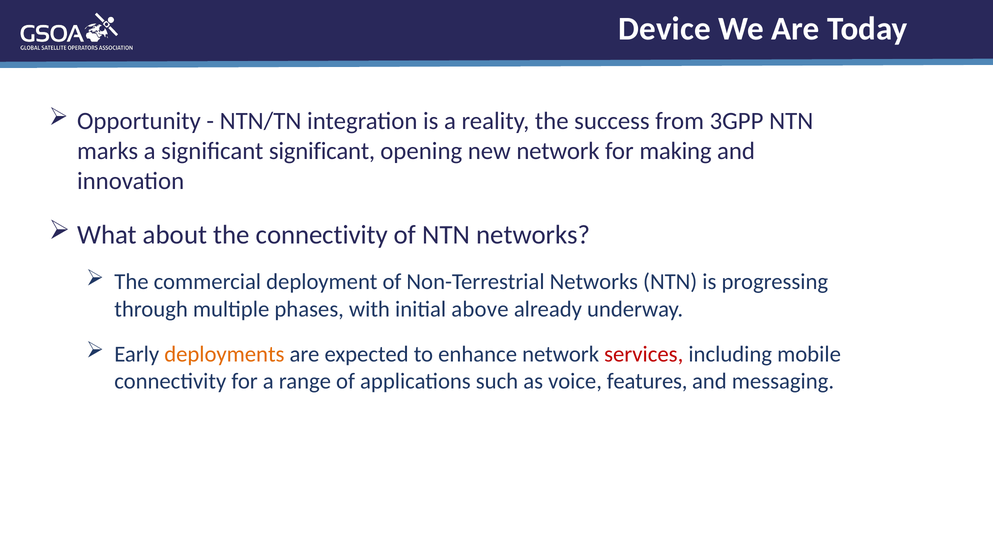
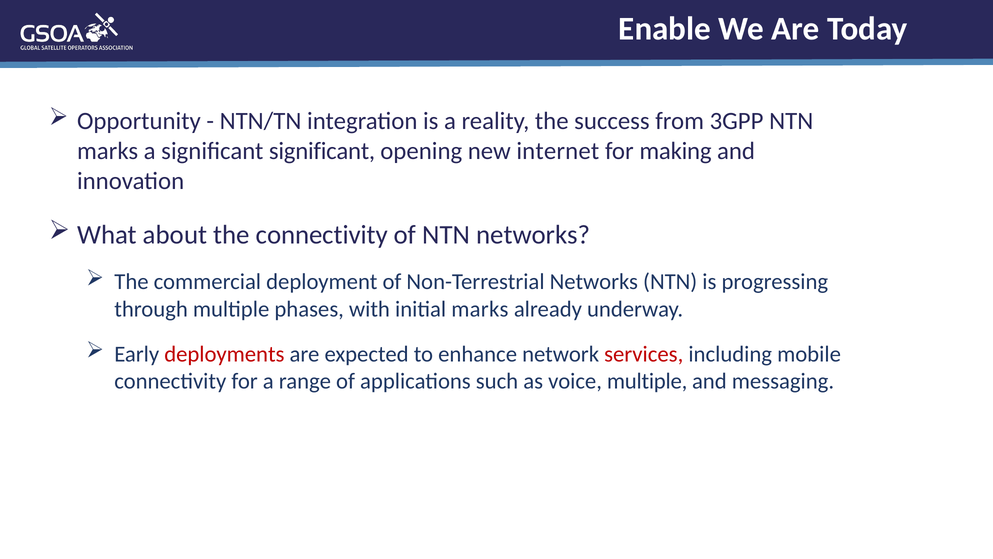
Device: Device -> Enable (665, 29)
new network: network -> internet (558, 151)
initial above: above -> marks (480, 309)
deployments colour: orange -> red (224, 354)
voice features: features -> multiple (647, 381)
